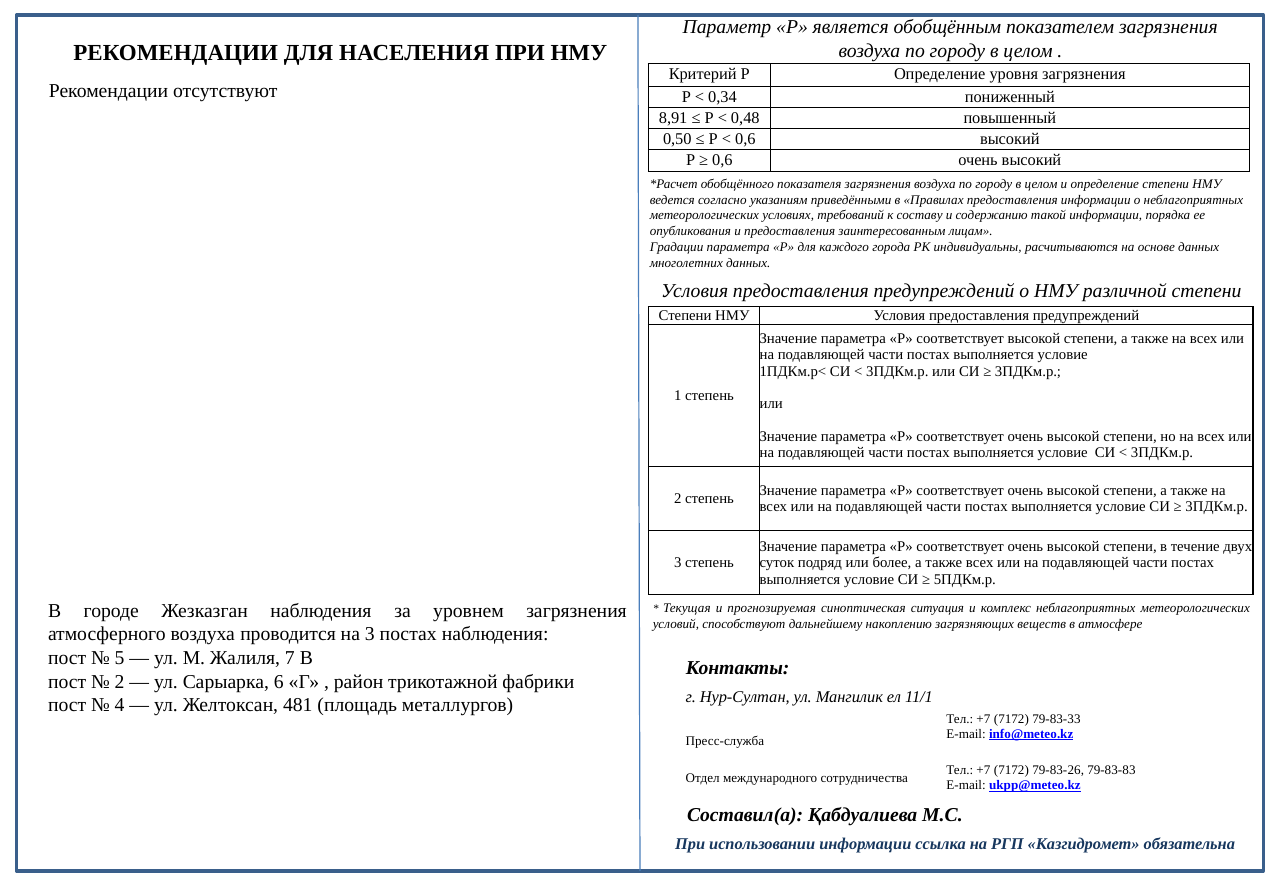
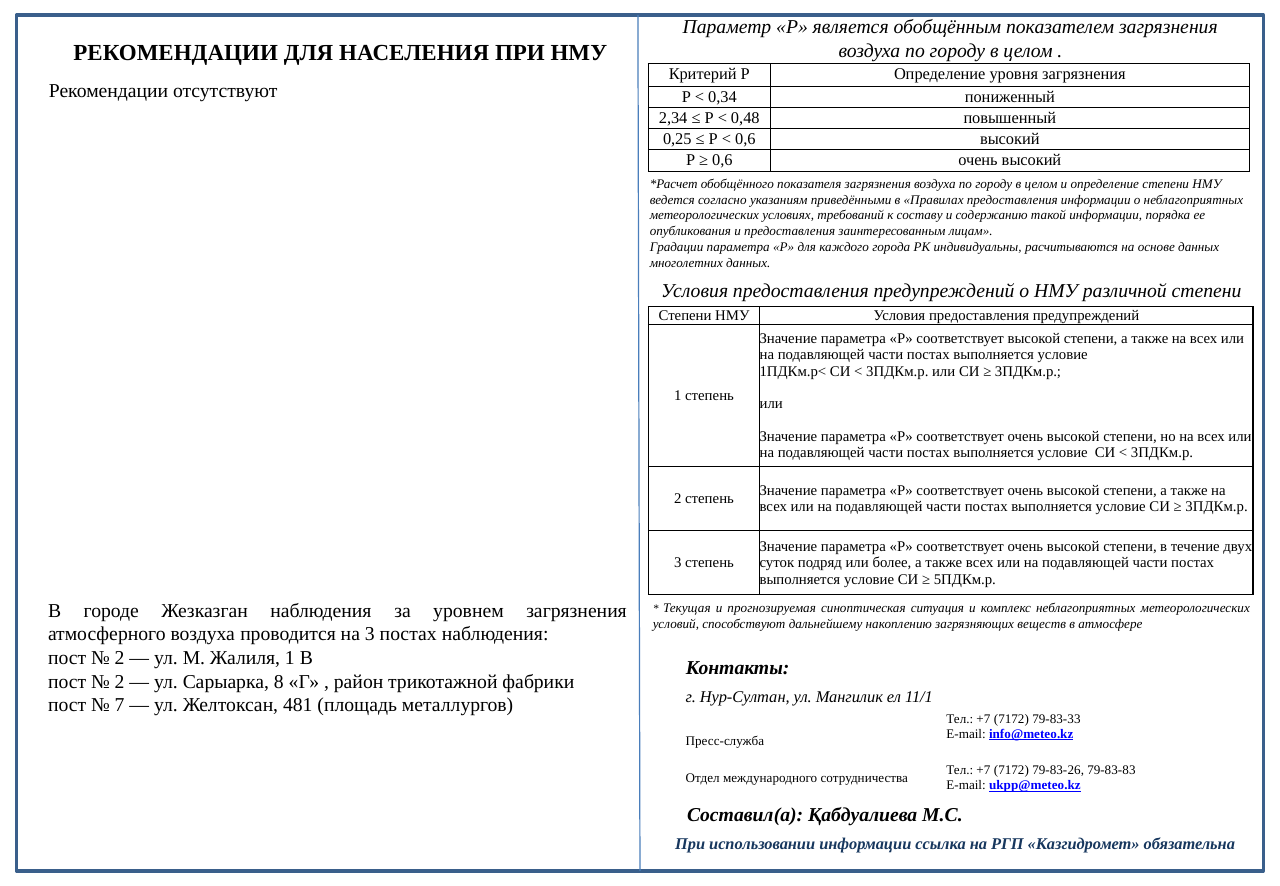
8,91: 8,91 -> 2,34 (673, 118)
0,50: 0,50 -> 0,25 (677, 139)
5: 5 -> 2 (120, 658)
Жалиля 7: 7 -> 1 (290, 658)
6: 6 -> 8 (279, 682)
4: 4 -> 7 (120, 705)
